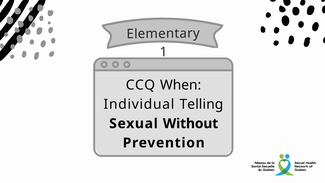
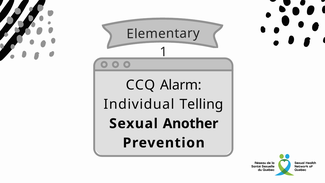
When: When -> Alarm (181, 85)
Without: Without -> Another (191, 123)
